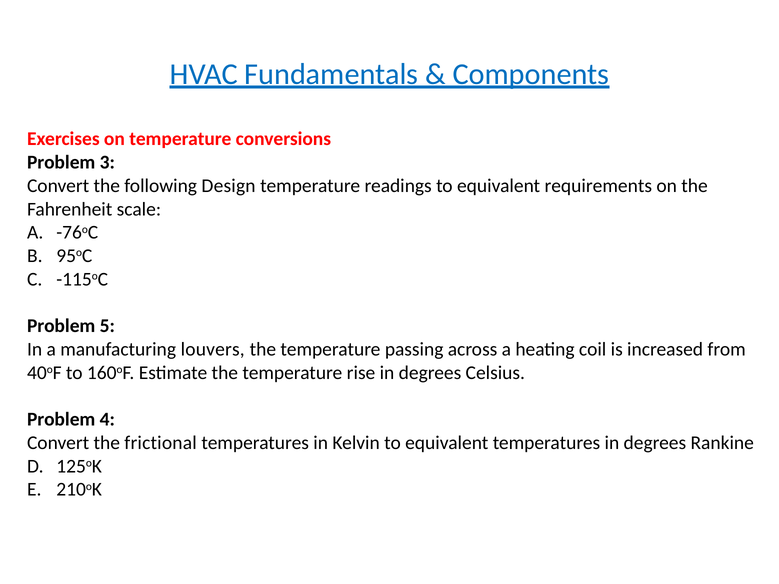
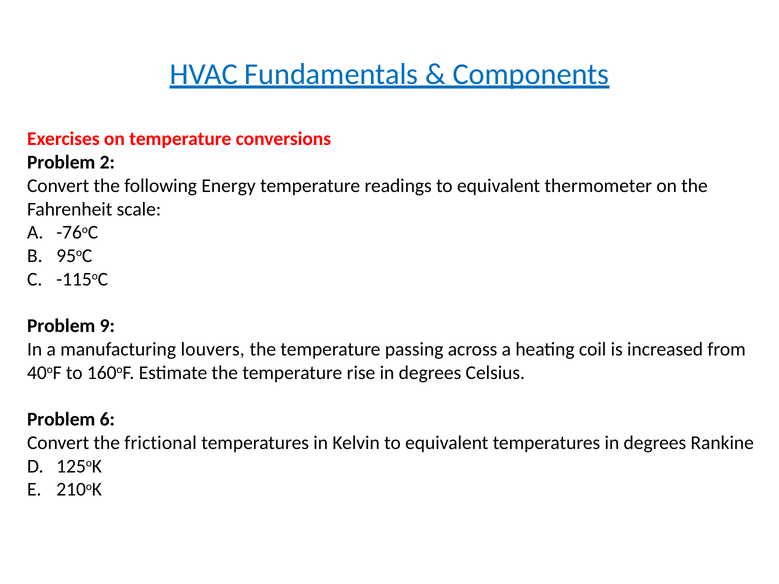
3: 3 -> 2 (107, 162)
Design: Design -> Energy (229, 186)
requirements: requirements -> thermometer (598, 186)
5: 5 -> 9 (107, 326)
4: 4 -> 6 (107, 420)
